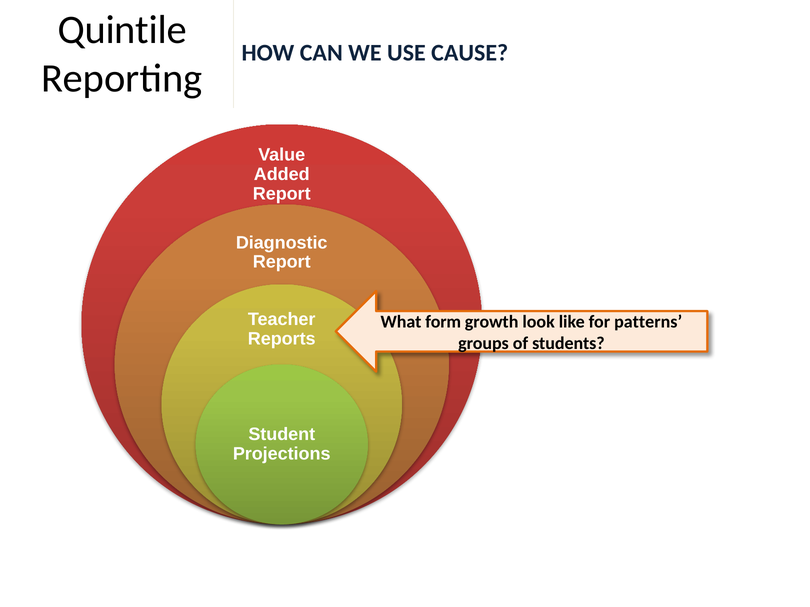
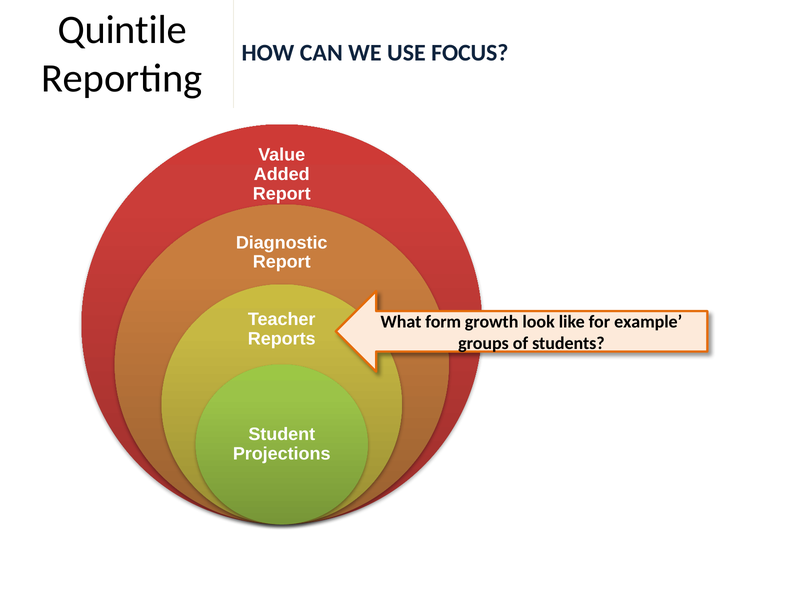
CAUSE: CAUSE -> FOCUS (470, 53)
patterns: patterns -> example (648, 322)
